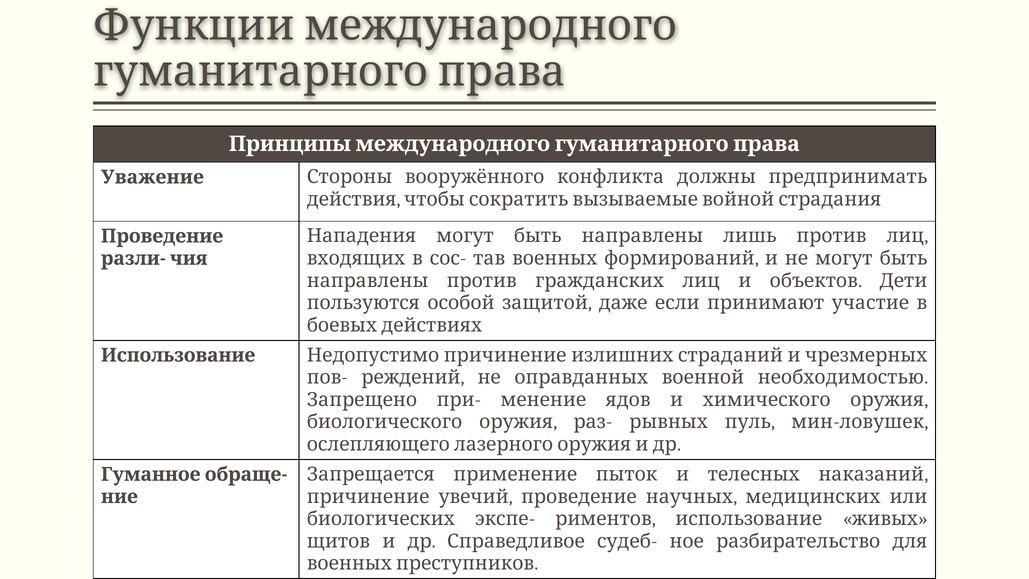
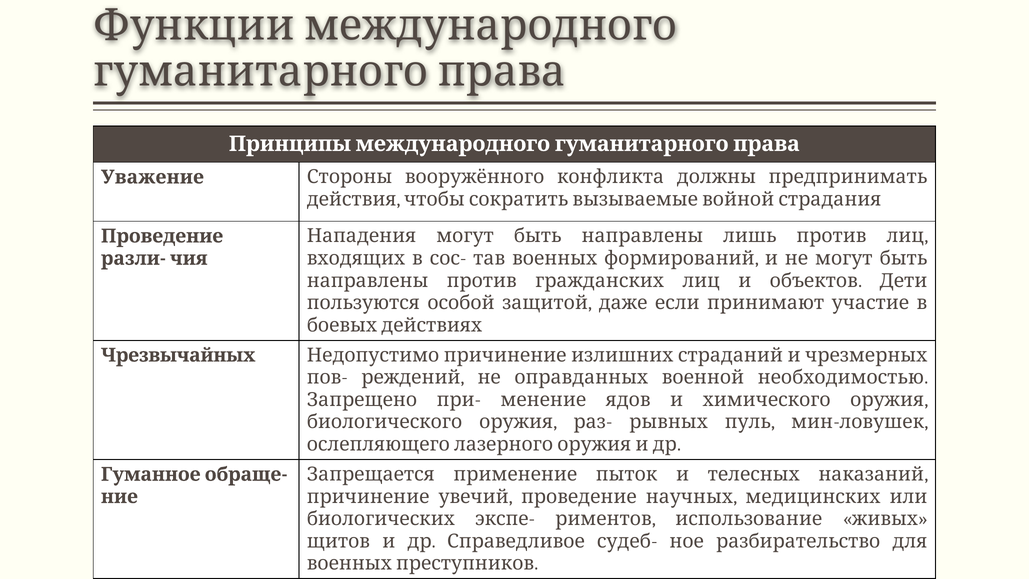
Использование: Использование -> Чрезвычайных (178, 355)
